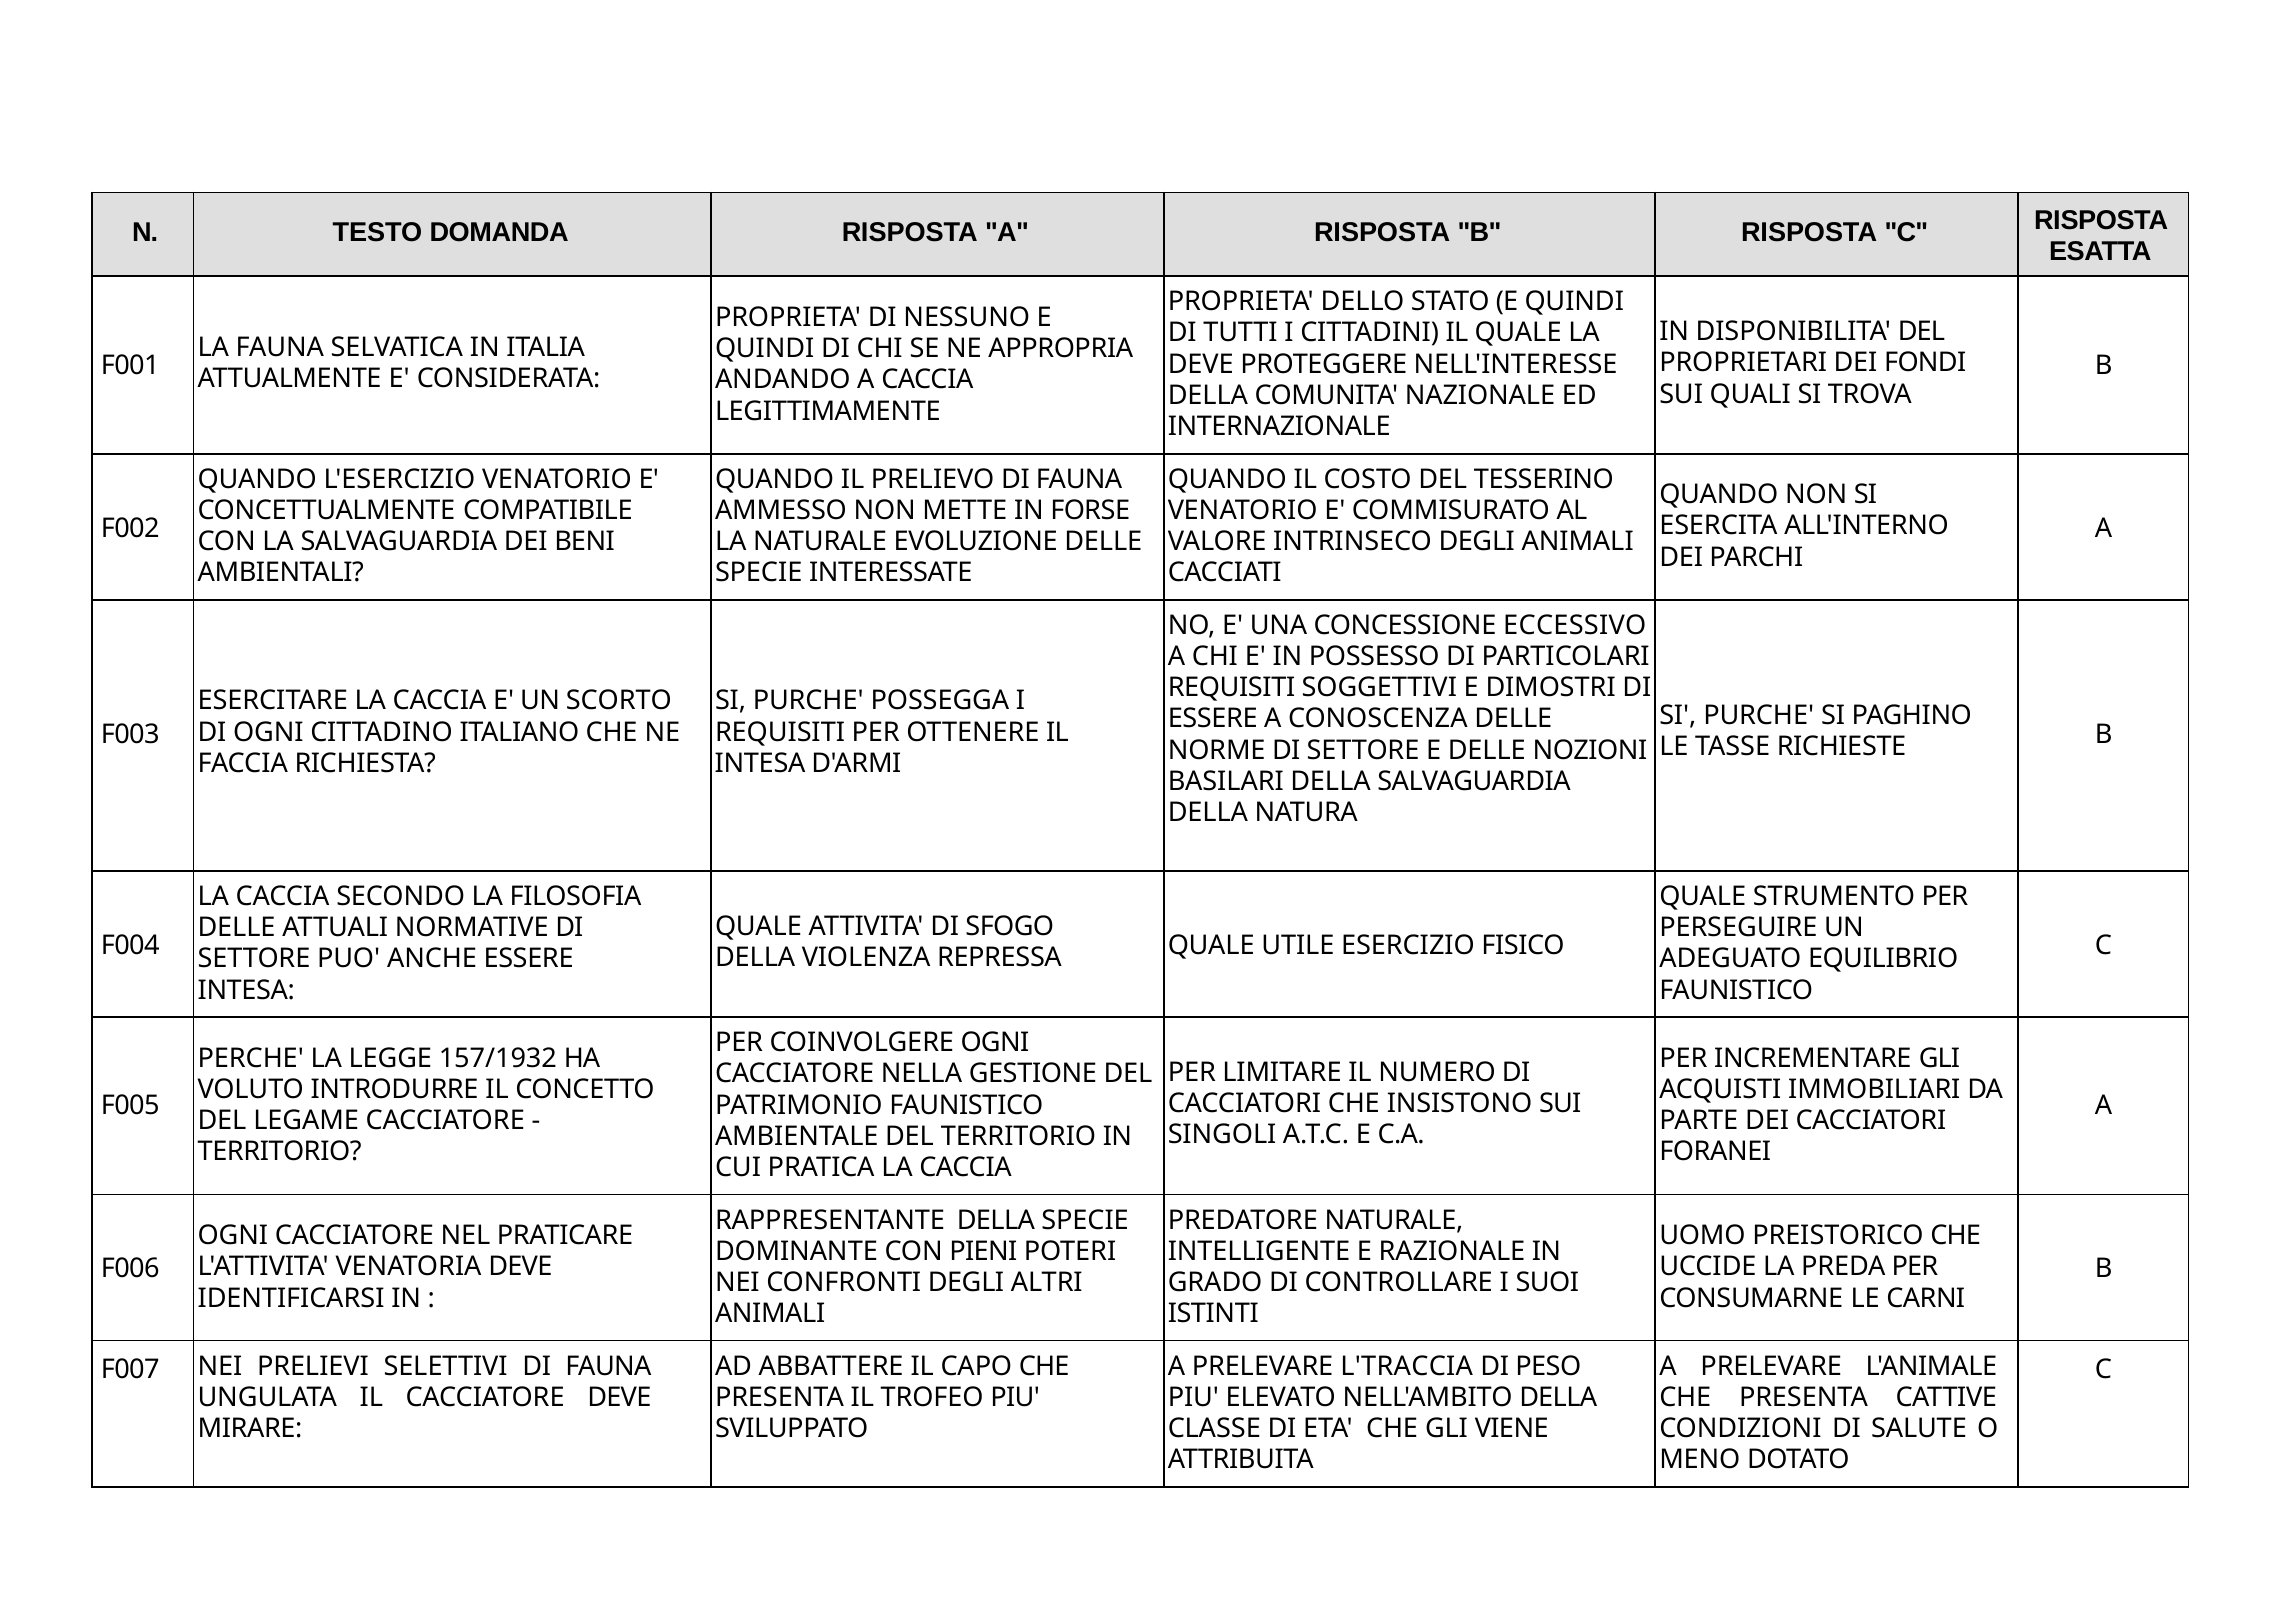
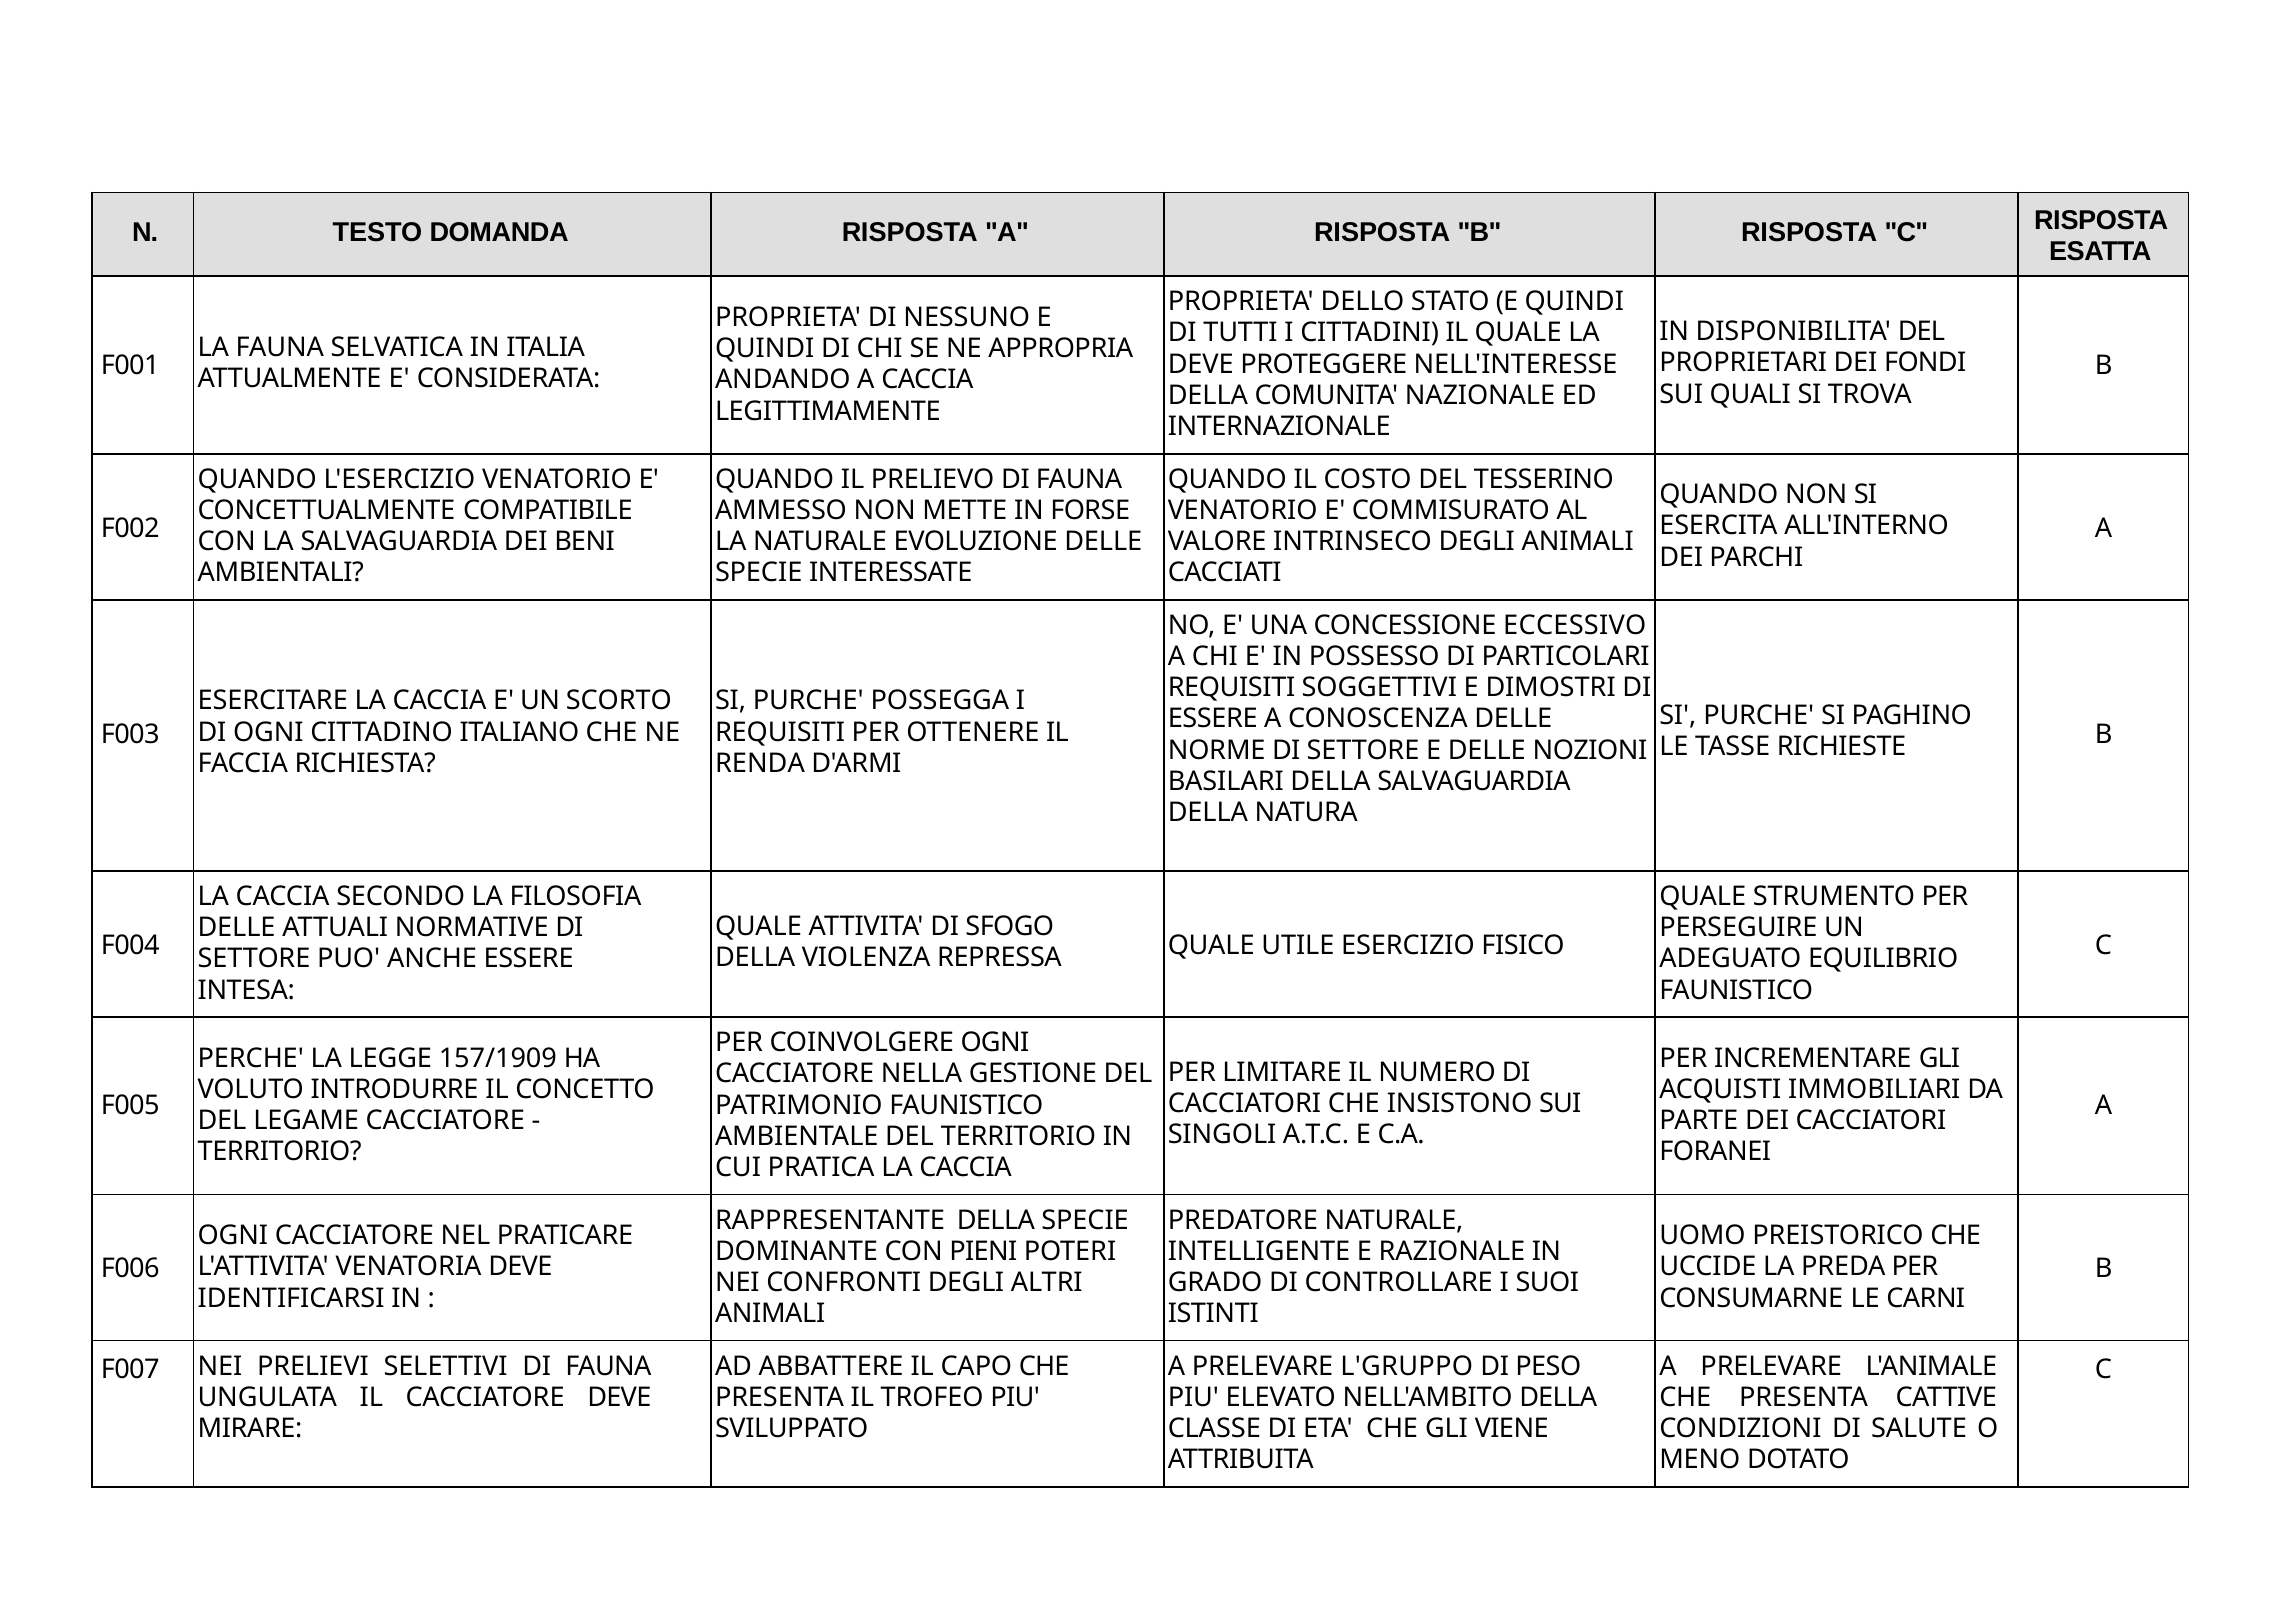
INTESA: INTESA -> RENDA (760, 763)
157/1932: 157/1932 -> 157/1909 (498, 1058)
L'TRACCIA: L'TRACCIA -> L'GRUPPO (1407, 1366)
